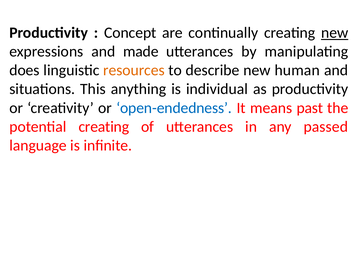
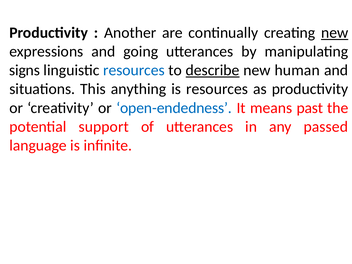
Concept: Concept -> Another (130, 33)
made: made -> going (141, 52)
does: does -> signs (25, 70)
resources colour: orange -> blue (134, 70)
describe underline: none -> present (213, 70)
is individual: individual -> resources (217, 89)
potential creating: creating -> support (104, 127)
